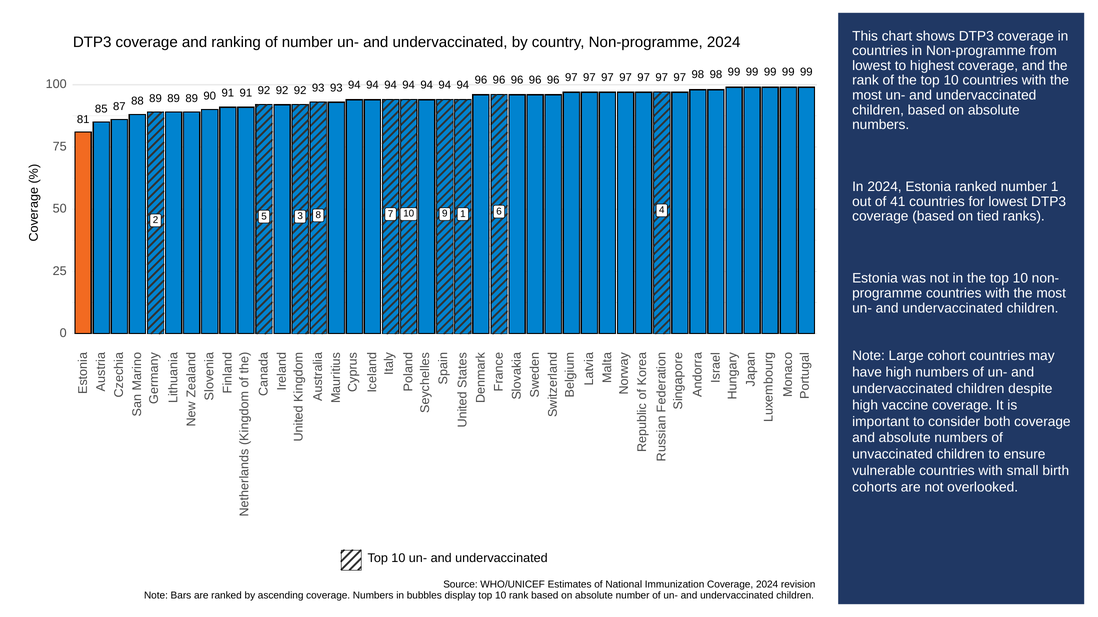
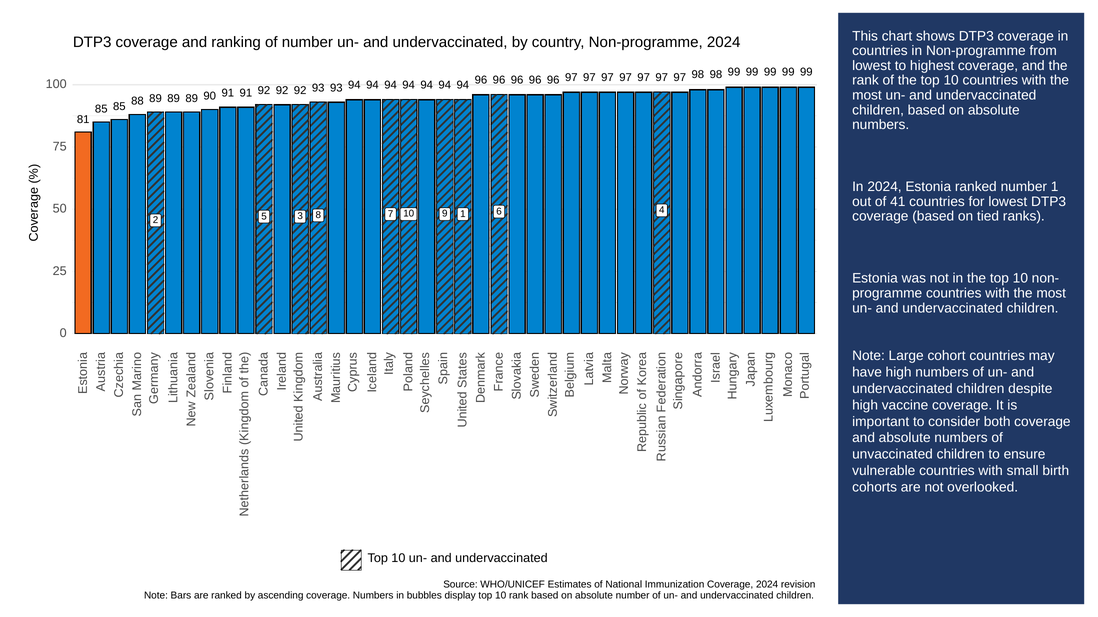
85 87: 87 -> 85 (119, 106)
